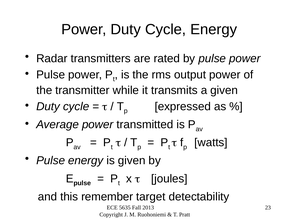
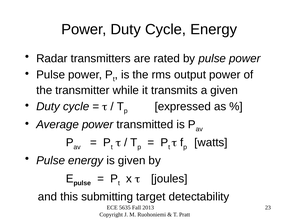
remember: remember -> submitting (107, 197)
